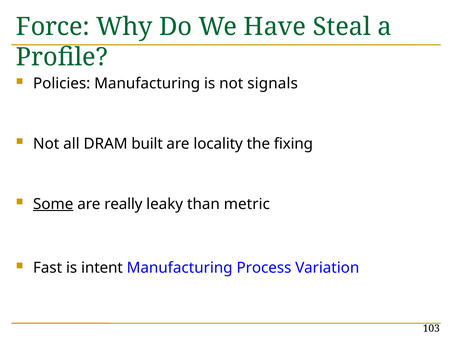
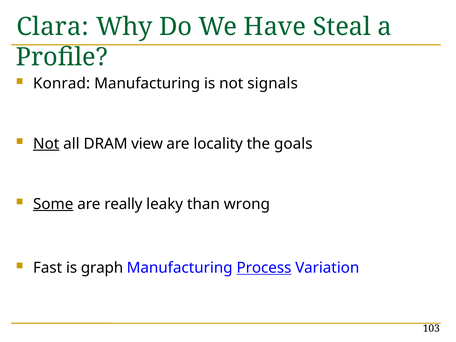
Force: Force -> Clara (53, 27)
Policies: Policies -> Konrad (62, 83)
Not underline: none -> present (46, 144)
built: built -> view (147, 144)
fixing: fixing -> goals (293, 144)
metric: metric -> wrong (247, 204)
intent: intent -> graph (102, 268)
Process underline: none -> present (264, 268)
